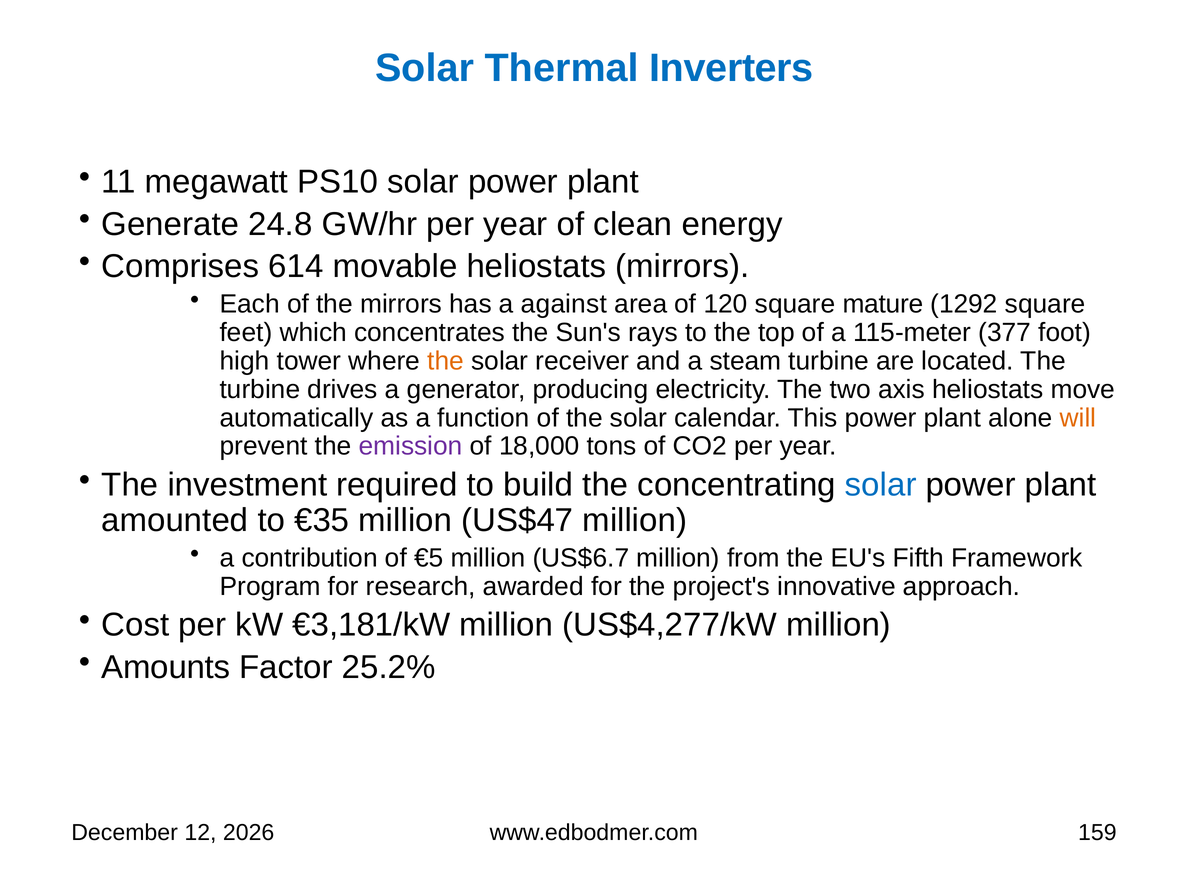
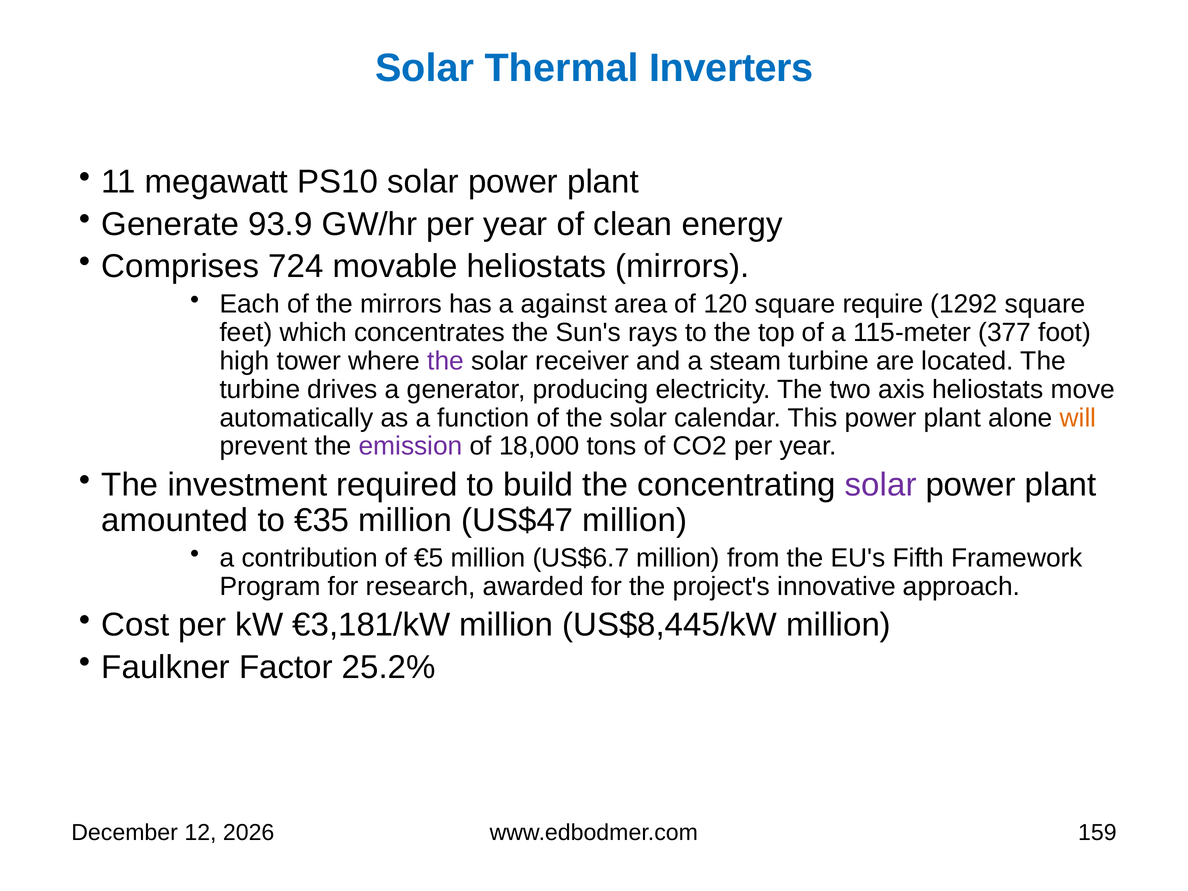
24.8: 24.8 -> 93.9 (280, 224)
614: 614 -> 724 (296, 267)
mature: mature -> require (883, 304)
the colour: orange -> purple (446, 361)
solar colour: blue -> purple (881, 485)
US$4,277/kW: US$4,277/kW -> US$8,445/kW (670, 625)
Amounts: Amounts -> Faulkner (166, 667)
